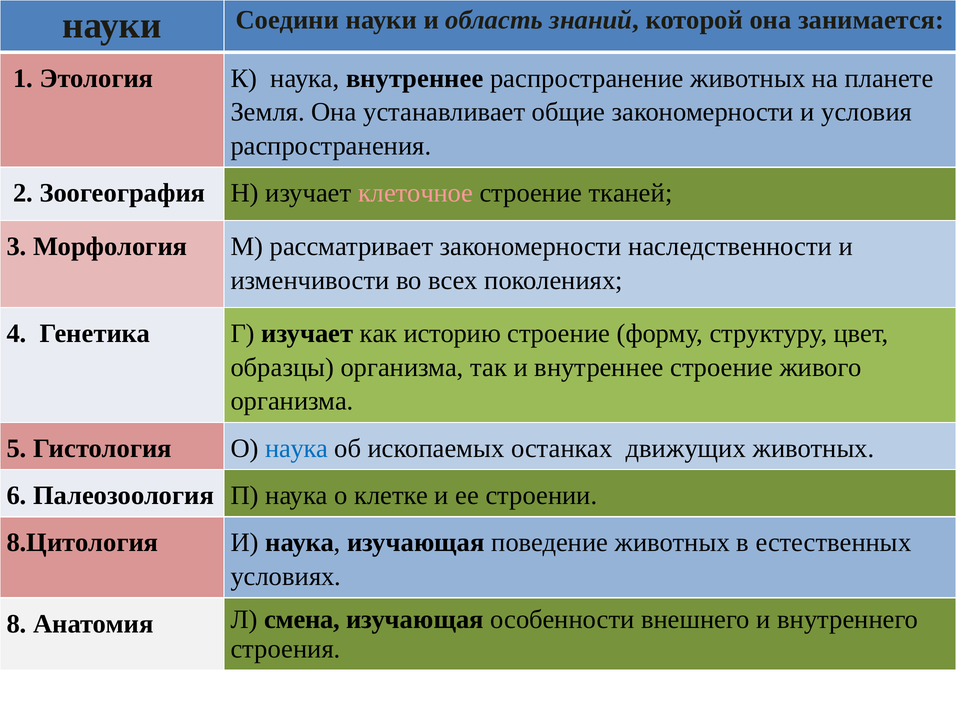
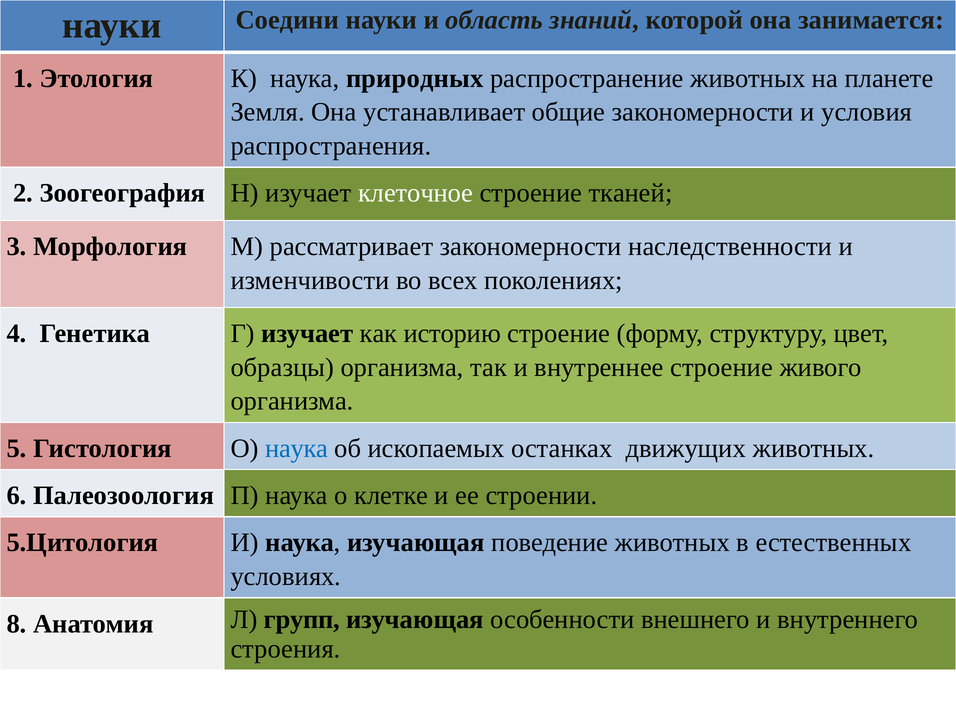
наука внутреннее: внутреннее -> природных (415, 78)
клеточное colour: pink -> white (415, 193)
8.Цитология: 8.Цитология -> 5.Цитология (82, 543)
смена: смена -> групп (302, 619)
